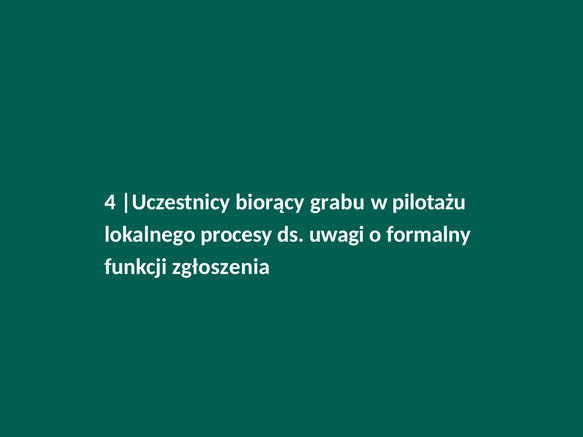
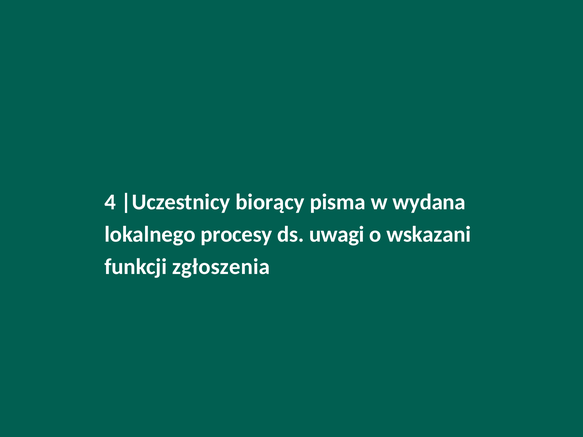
grabu: grabu -> pisma (338, 202)
pilotażu: pilotażu -> wydana (429, 202)
formalny: formalny -> wskazani (429, 235)
